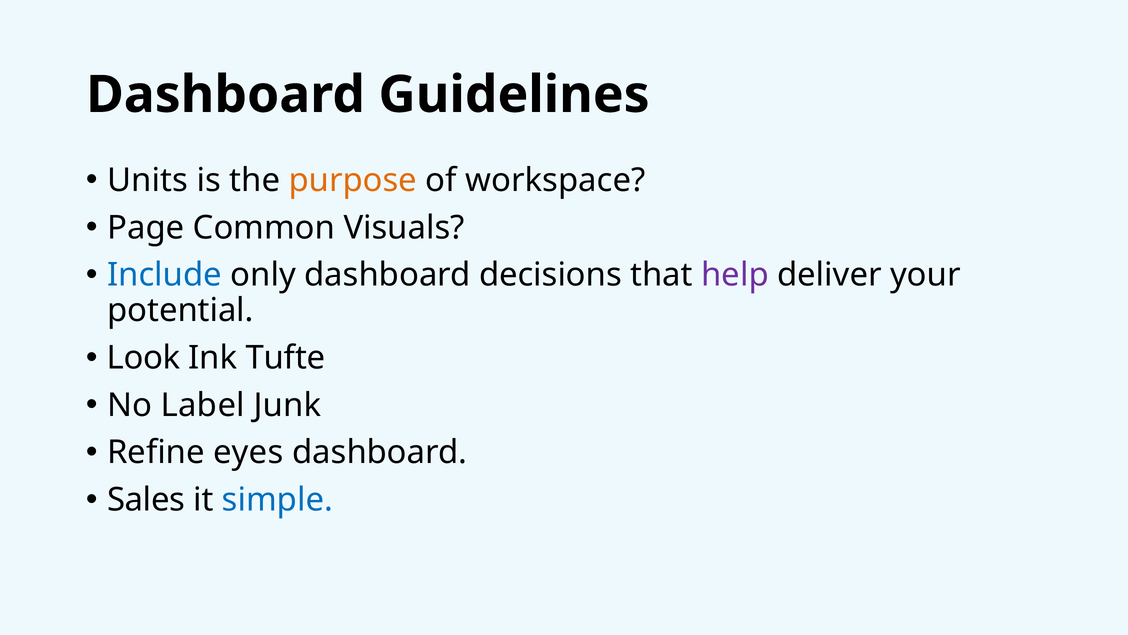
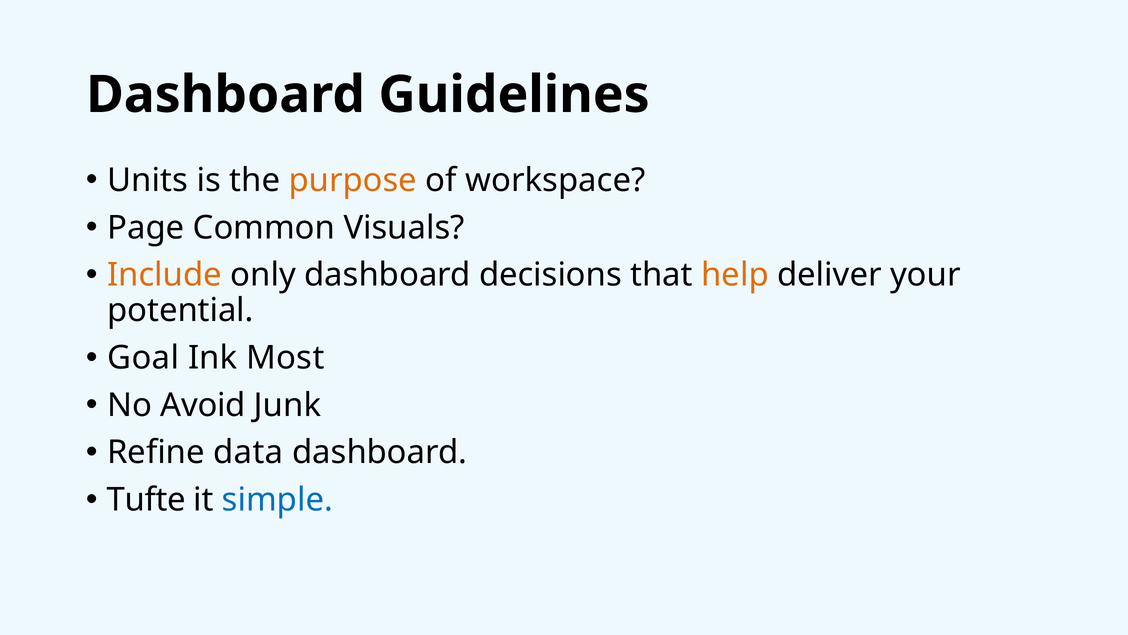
Include colour: blue -> orange (165, 275)
help colour: purple -> orange (735, 275)
Look: Look -> Goal (143, 358)
Tufte: Tufte -> Most (285, 358)
Label: Label -> Avoid (203, 405)
eyes: eyes -> data (248, 452)
Sales: Sales -> Tufte (146, 500)
